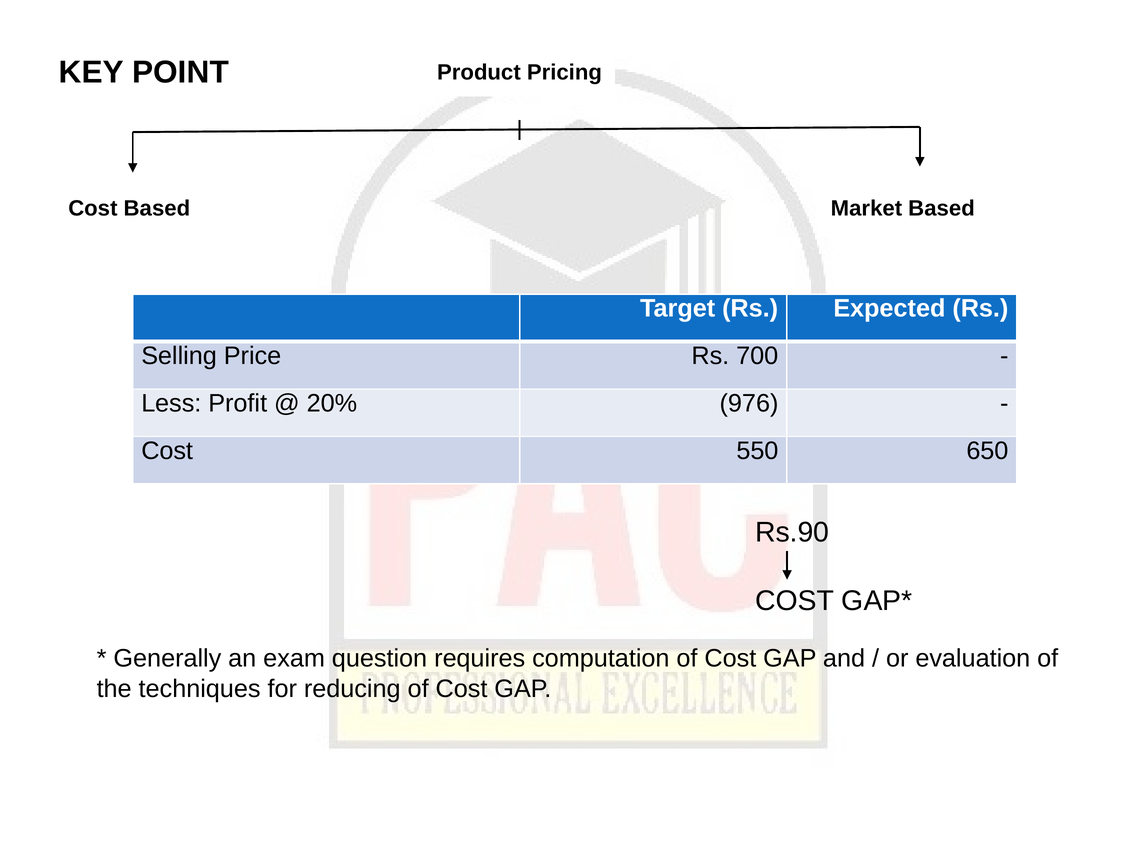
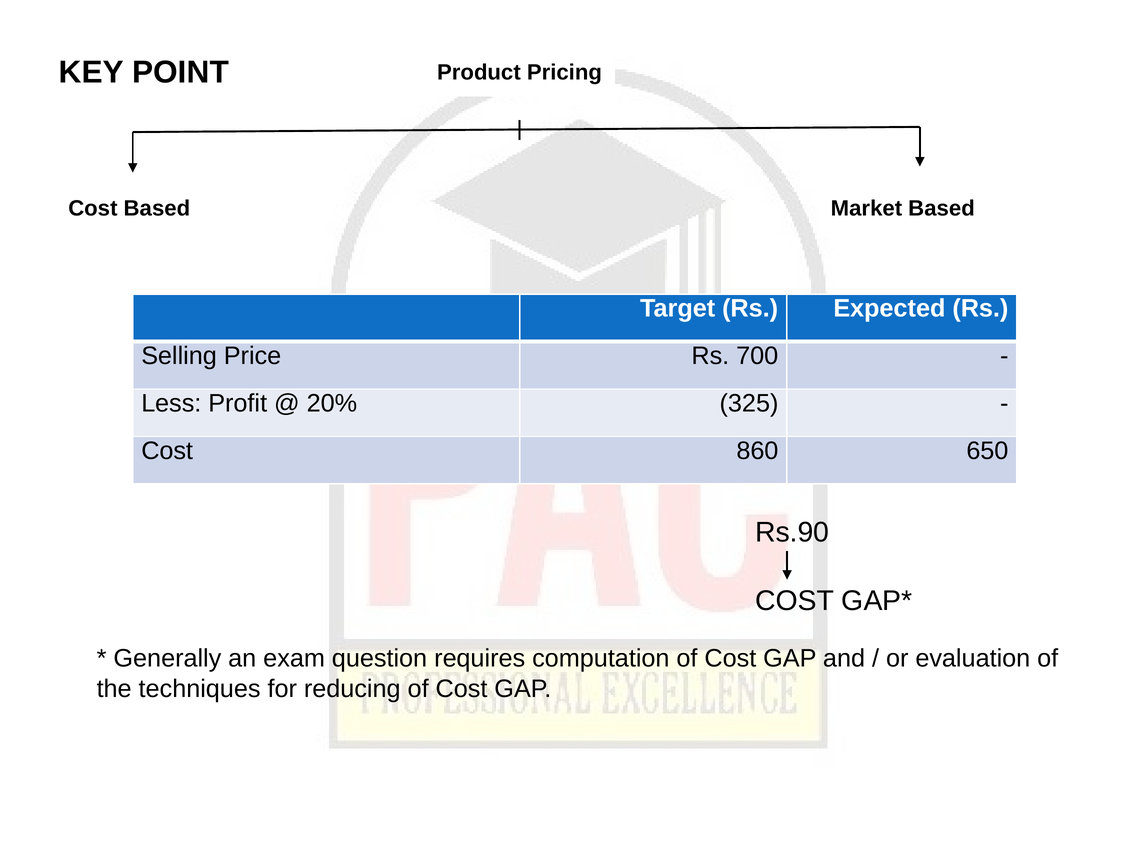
976: 976 -> 325 (749, 403)
550: 550 -> 860 (757, 451)
